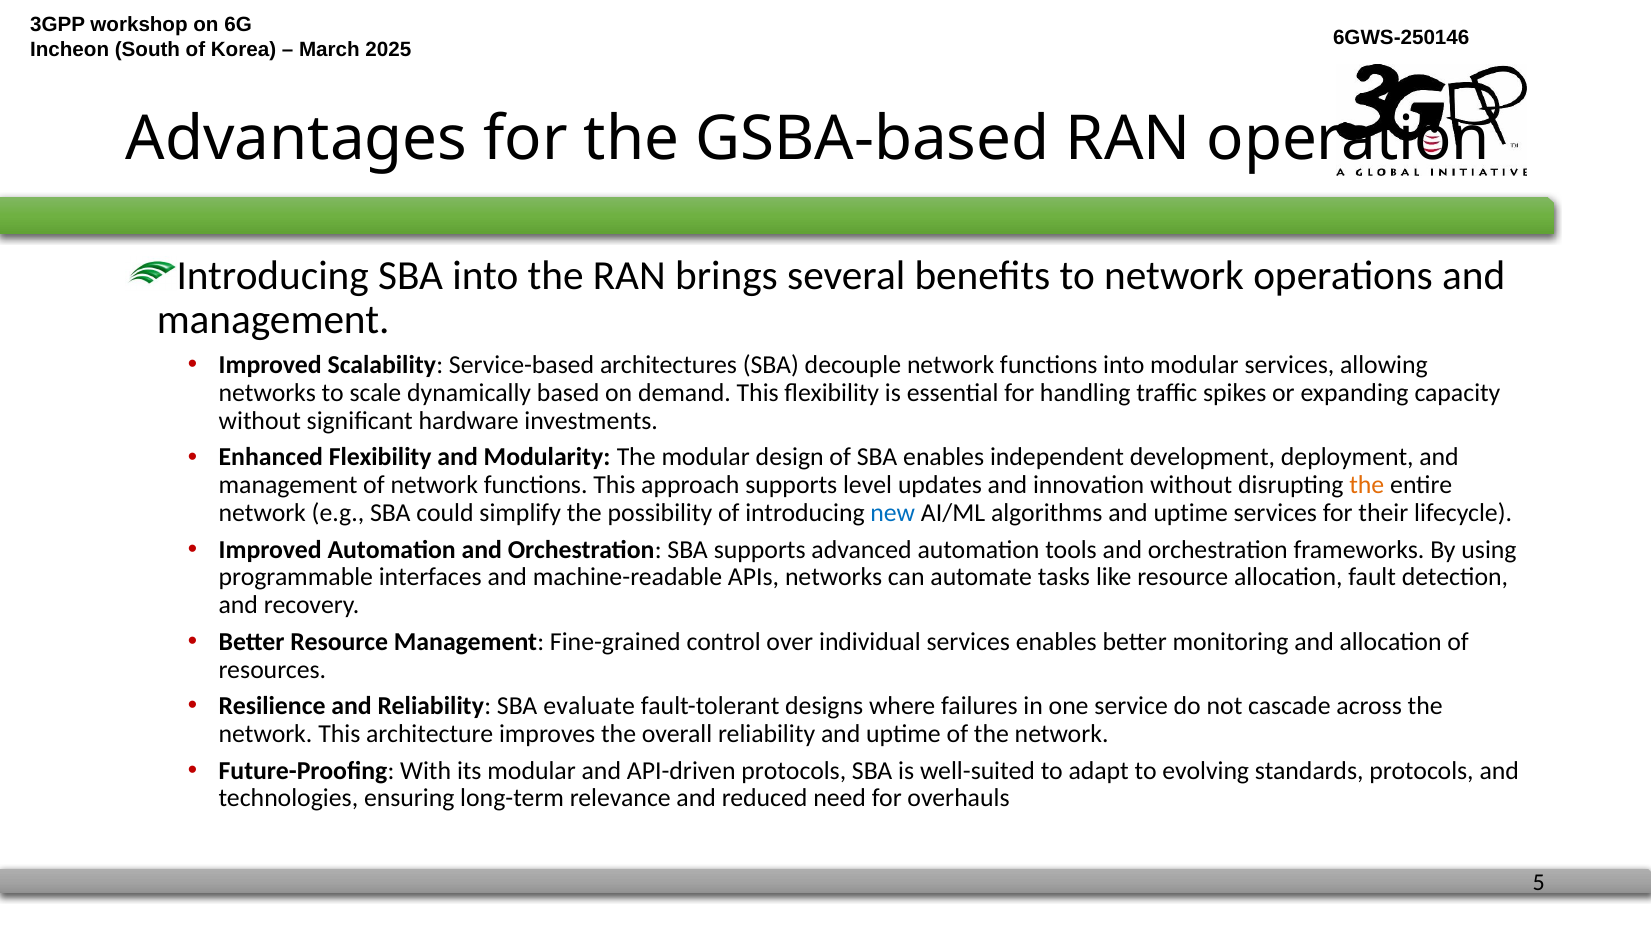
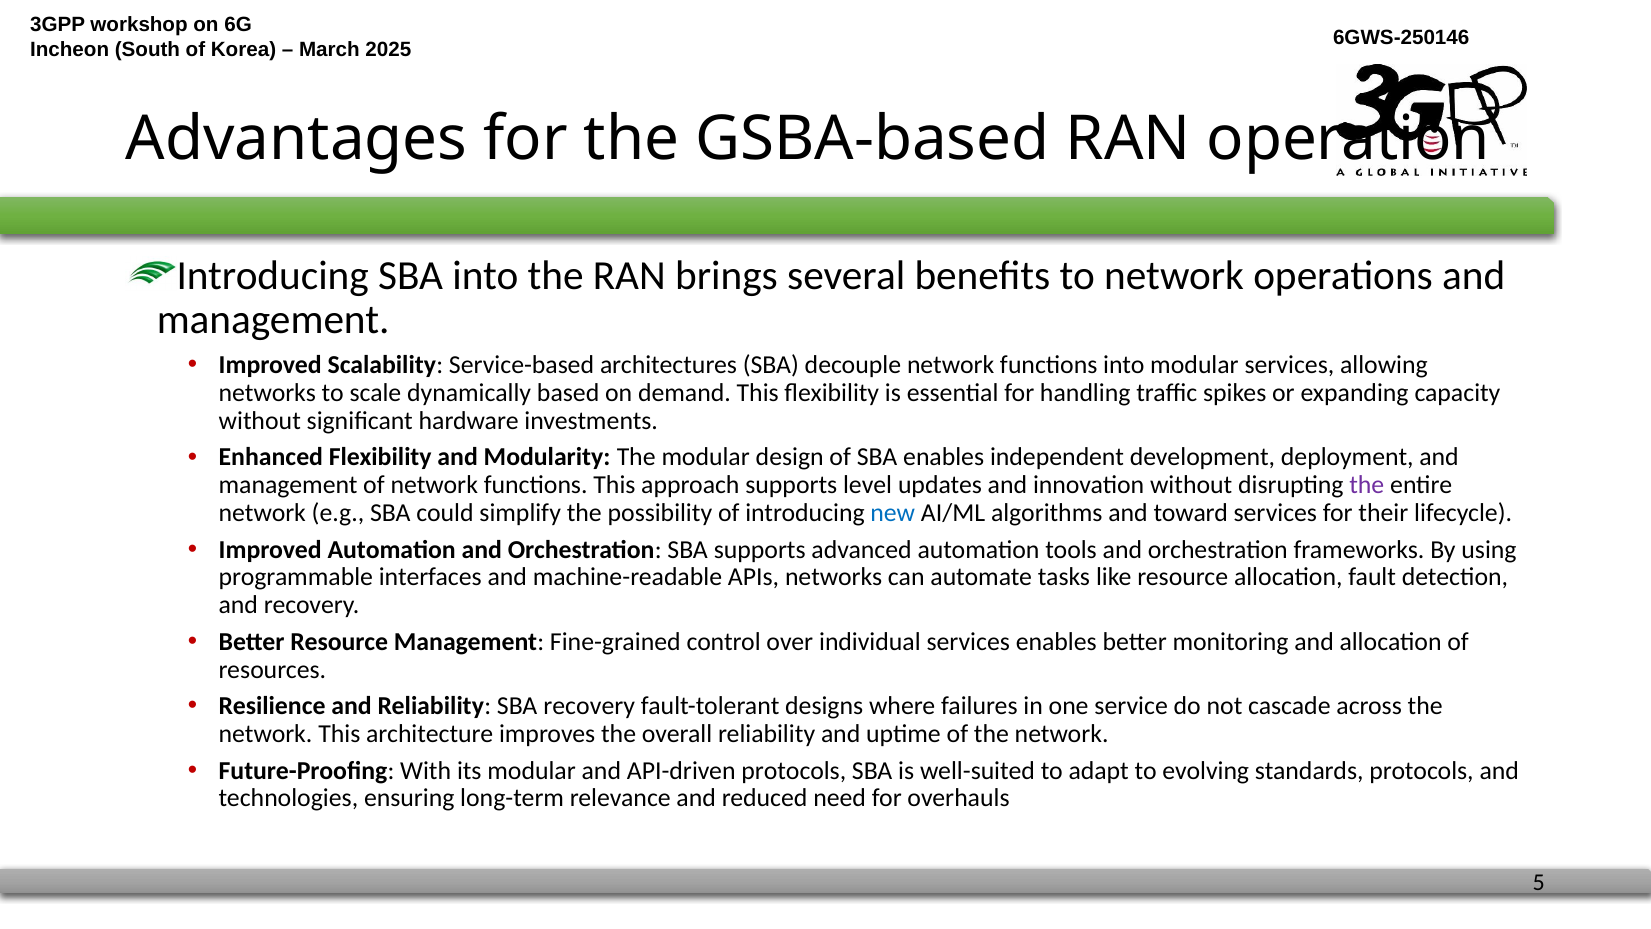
the colour: orange -> purple (1367, 485)
algorithms and uptime: uptime -> toward (1191, 513)
SBA evaluate: evaluate -> recovery (589, 706)
